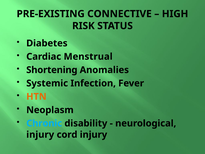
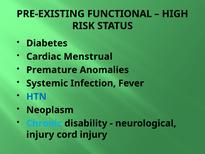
CONNECTIVE: CONNECTIVE -> FUNCTIONAL (120, 14)
Shortening: Shortening -> Premature (52, 70)
HTN colour: orange -> blue (36, 96)
